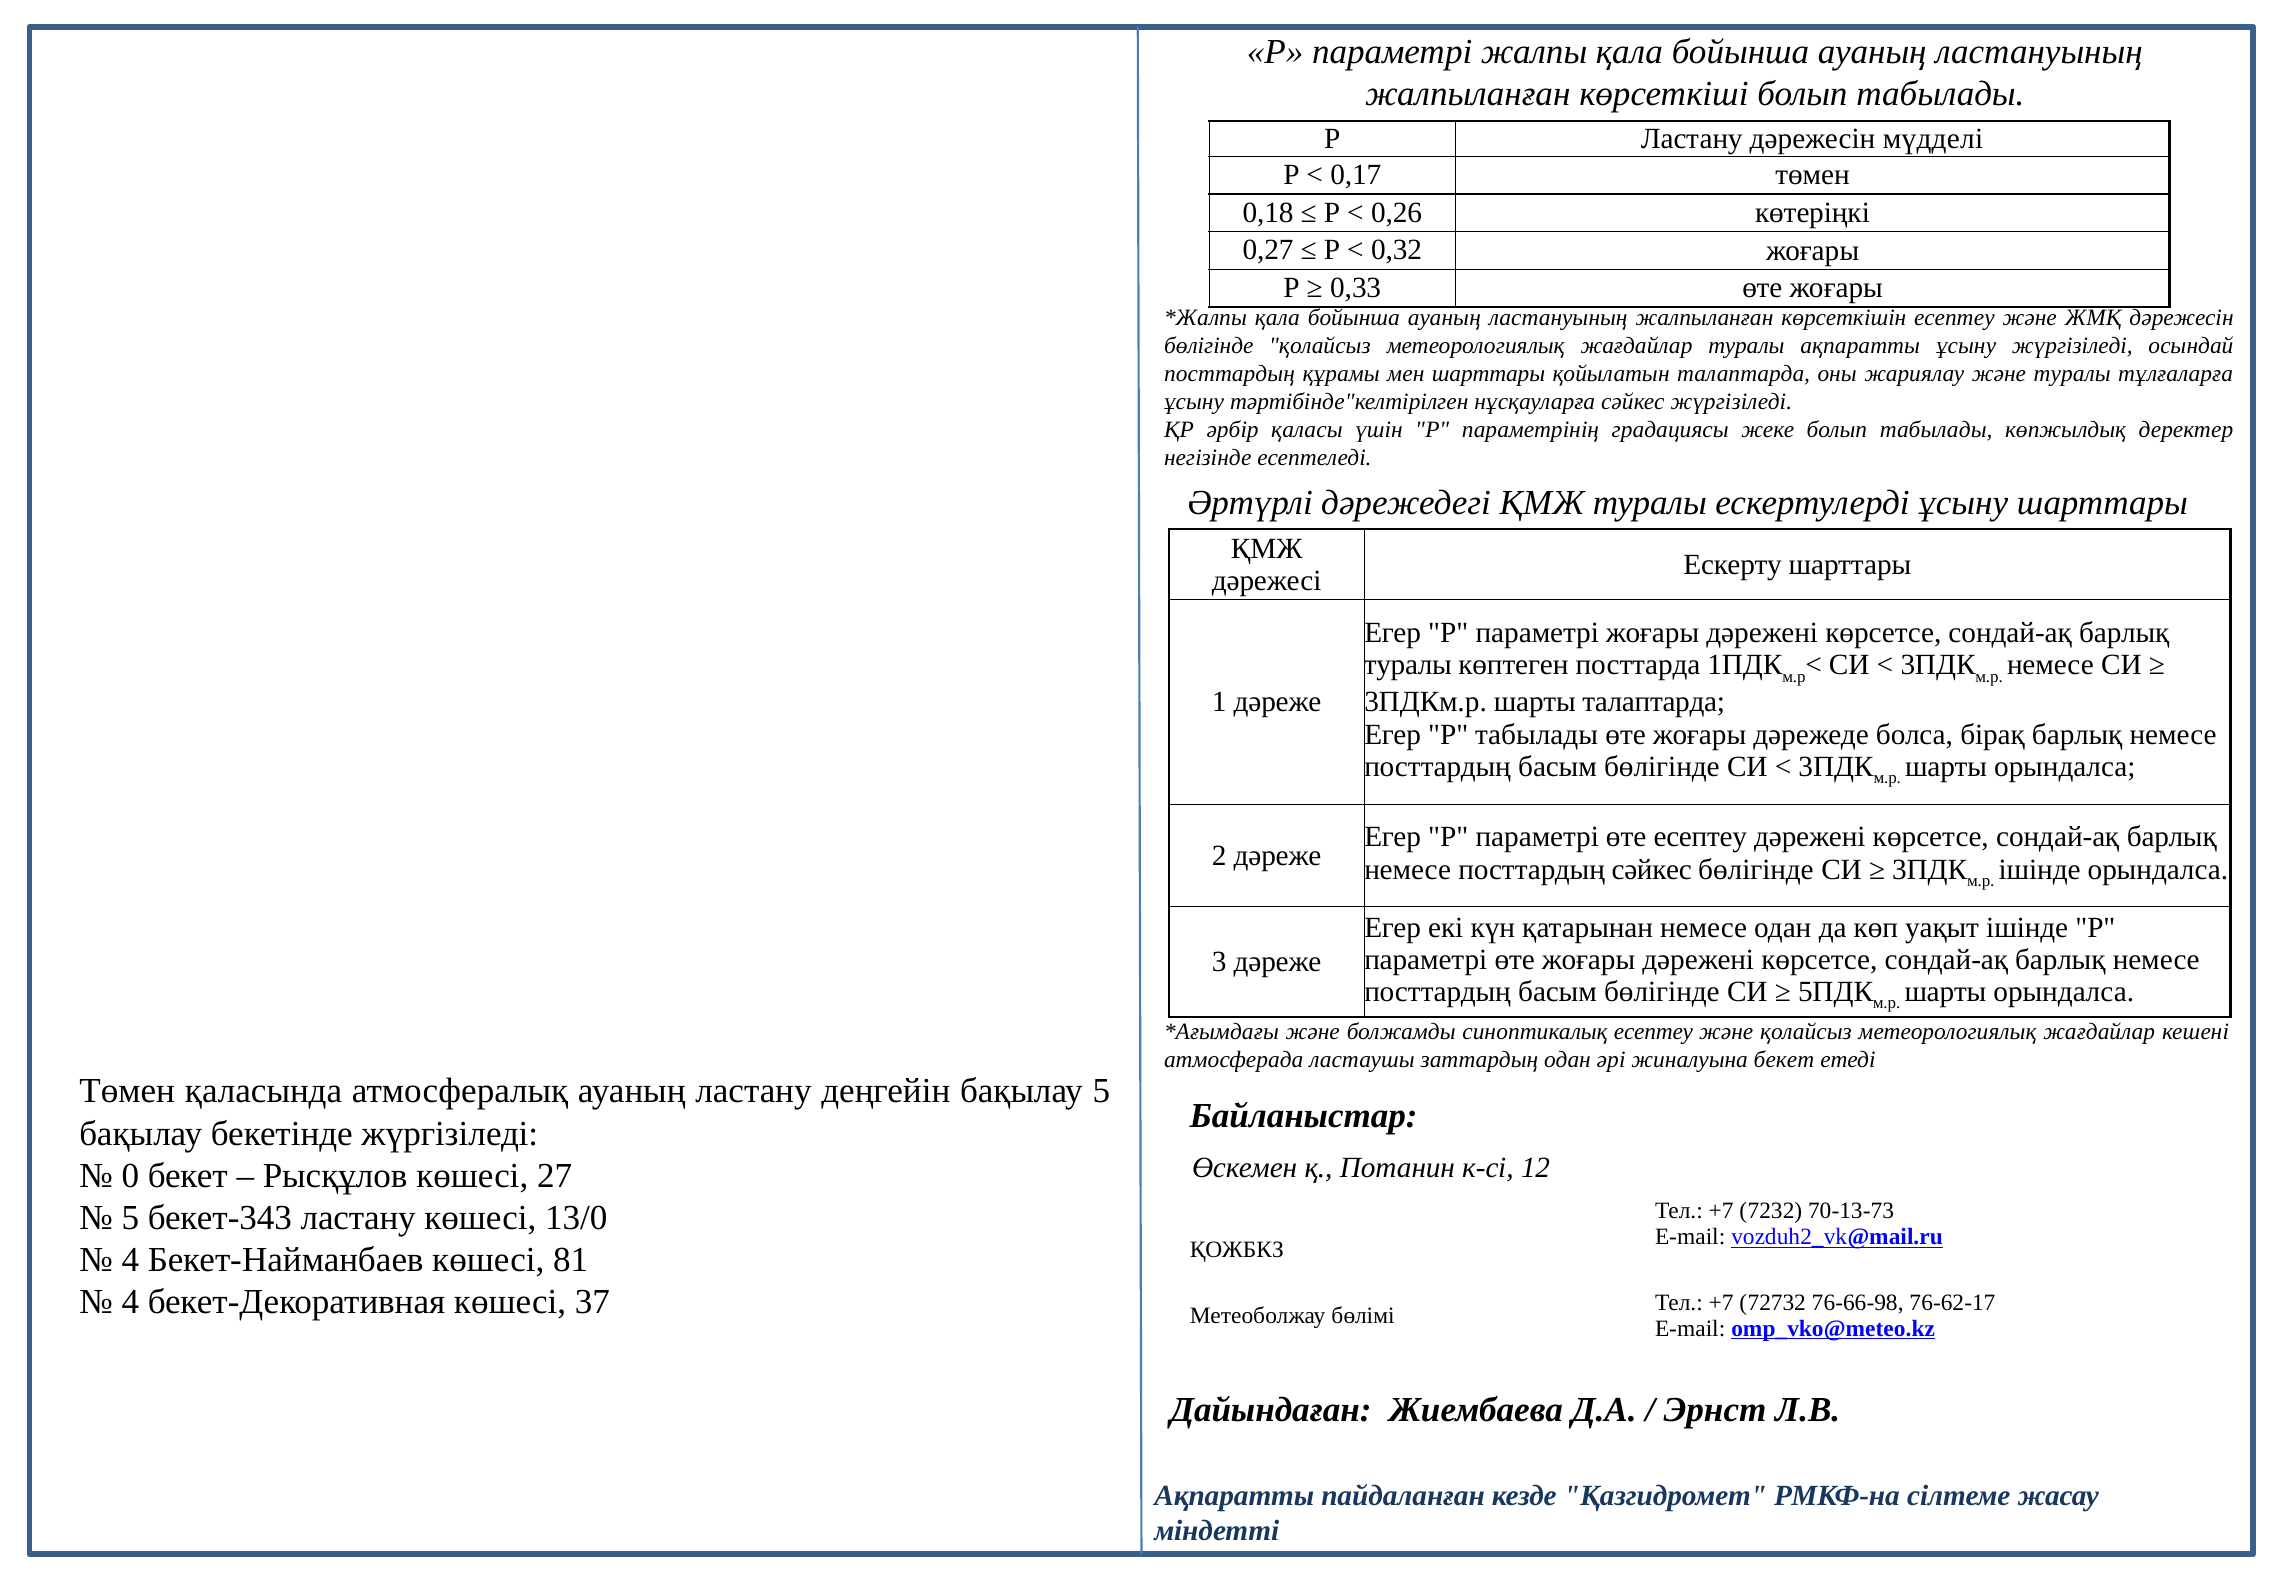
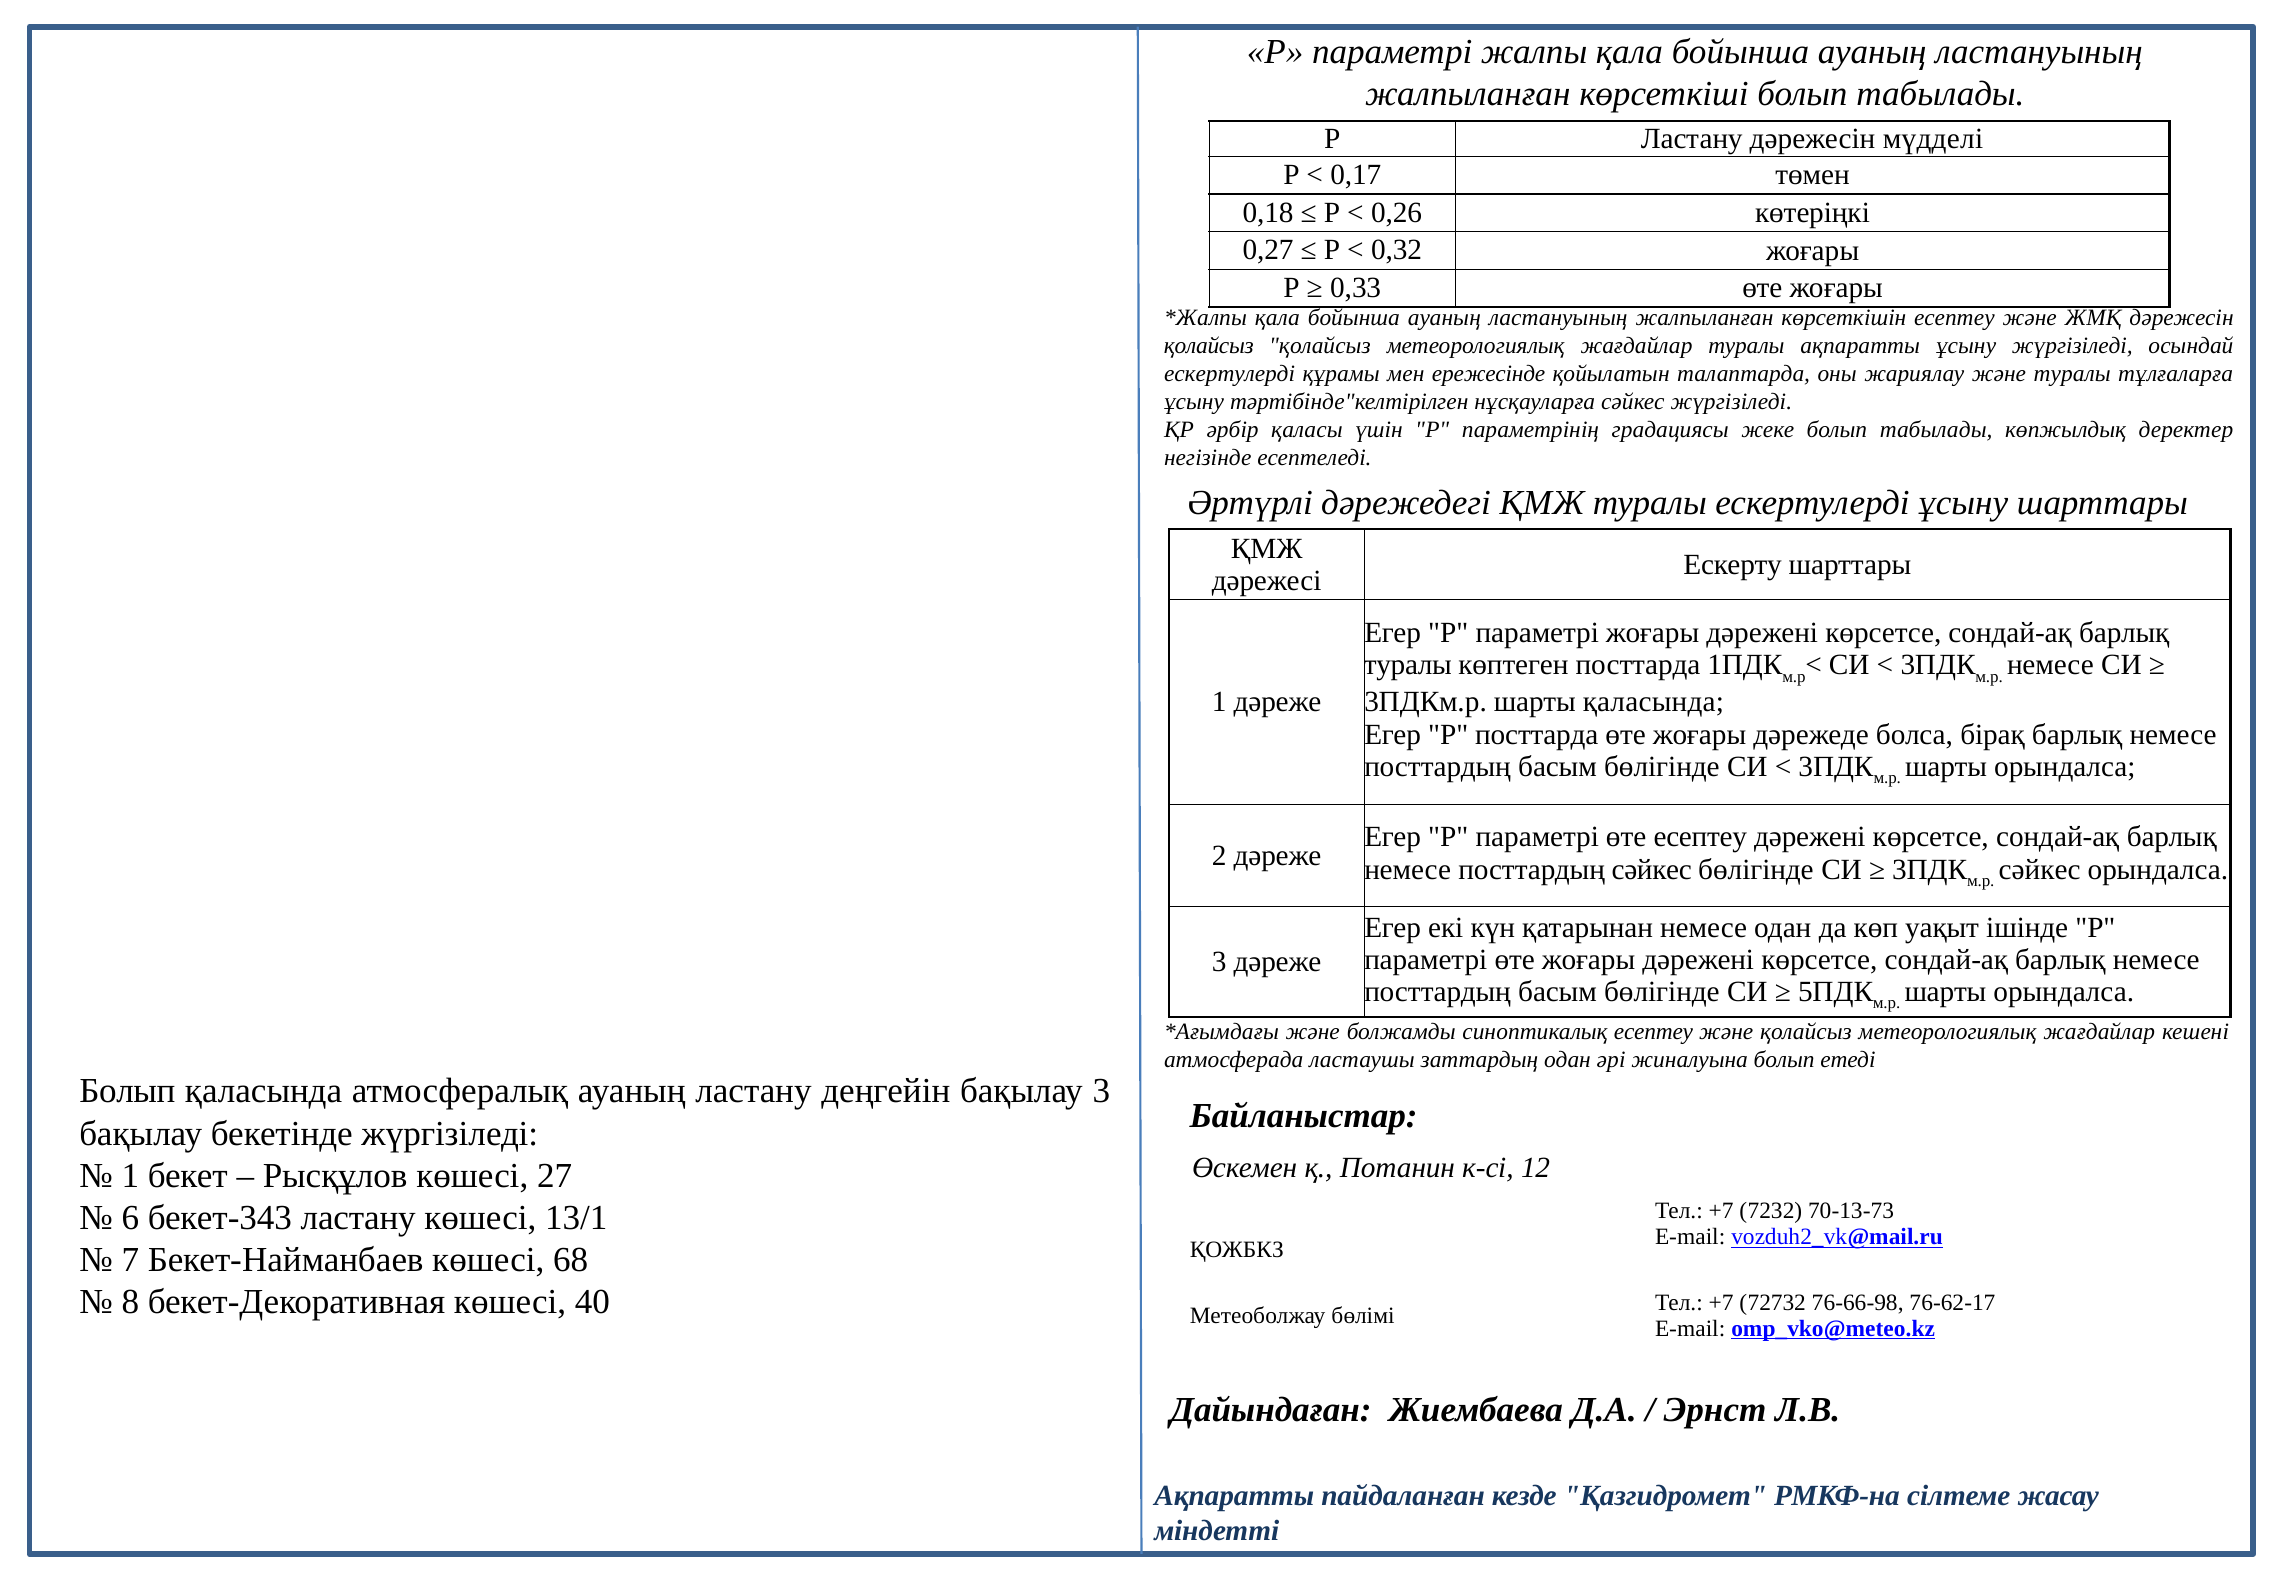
бөлігінде: бөлігінде -> қолайсыз (1209, 346)
посттардың: посттардың -> ескертулерді (1230, 374)
мен шарттары: шарттары -> ережесінде (1489, 374)
шарты талаптарда: талаптарда -> қаласында (1653, 702)
P табылады: табылады -> посттарда (1537, 734)
ішінде: ішінде -> сәйкес (2040, 869)
жиналуына бекет: бекет -> болып (1784, 1060)
Төмен: Төмен -> Болып (127, 1091)
бақылау 5: 5 -> 3 (1101, 1091)
0: 0 -> 1 (130, 1175)
5: 5 -> 6 (130, 1217)
13/0: 13/0 -> 13/1 (576, 1217)
4: 4 -> 7 (130, 1260)
81: 81 -> 68 (571, 1260)
4: 4 -> 8 (130, 1302)
37: 37 -> 40 (592, 1302)
